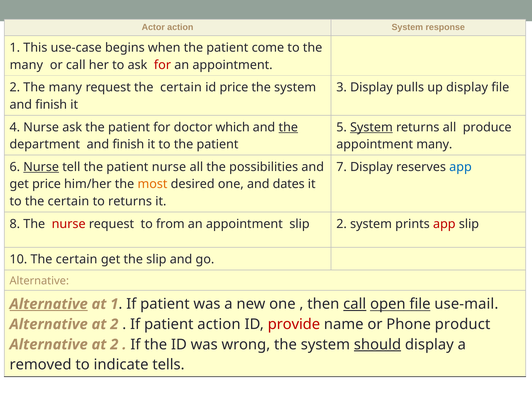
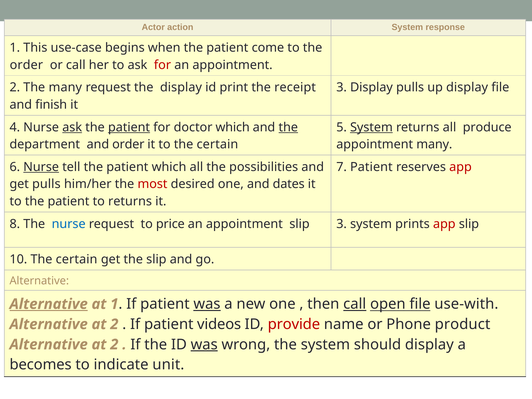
many: many -> order (26, 65)
request the certain: certain -> display (181, 87)
id price: price -> print (234, 87)
system: system -> receipt (295, 87)
ask underline: none -> present (72, 127)
patient underline: none -> present (129, 127)
department and finish: finish -> order (128, 144)
to the patient: patient -> certain (217, 144)
patient nurse: nurse -> which (169, 167)
7 Display: Display -> Patient (371, 167)
app colour: blue -> red (460, 167)
get price: price -> pulls (46, 184)
most colour: orange -> red (152, 184)
to the certain: certain -> patient (68, 201)
nurse colour: red -> blue (69, 224)
from: from -> price (170, 224)
slip 2: 2 -> 3 (342, 224)
was underline: none -> present (207, 304)
use-mail: use-mail -> use-with (466, 304)
patient action: action -> videos (219, 324)
was underline: none -> present (204, 344)
should underline: present -> none (377, 344)
removed: removed -> becomes (41, 365)
tells: tells -> unit (168, 365)
